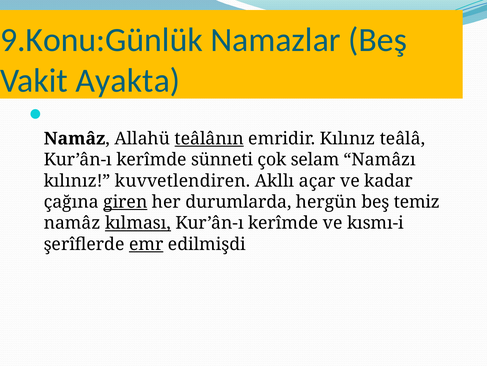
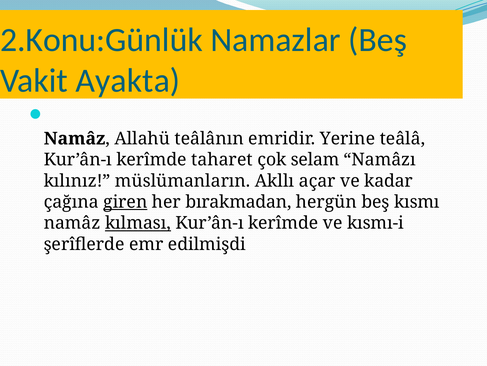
9.Konu:Günlük: 9.Konu:Günlük -> 2.Konu:Günlük (101, 40)
teâlânın underline: present -> none (209, 138)
emridir Kılınız: Kılınız -> Yerine (347, 138)
sünneti: sünneti -> taharet (222, 159)
kuvvetlendiren: kuvvetlendiren -> müslümanların (183, 181)
durumlarda: durumlarda -> bırakmadan (238, 202)
temiz: temiz -> kısmı (417, 202)
emr underline: present -> none (146, 244)
